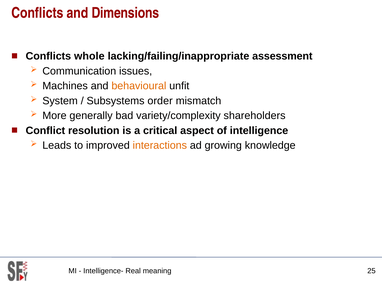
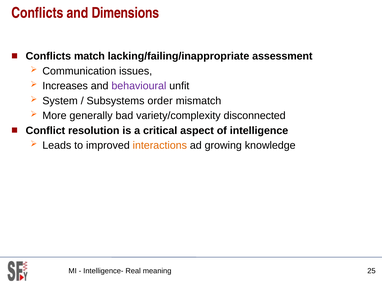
whole: whole -> match (89, 56)
Machines: Machines -> Increases (65, 86)
behavioural colour: orange -> purple (139, 86)
shareholders: shareholders -> disconnected (255, 115)
